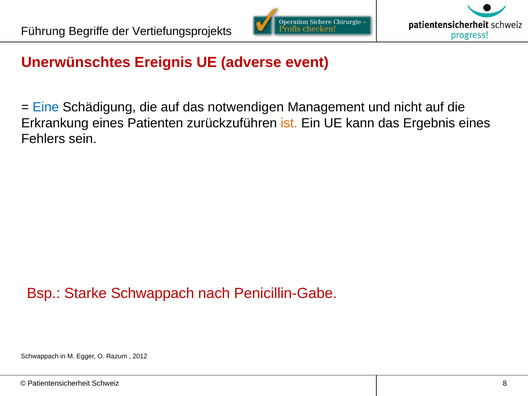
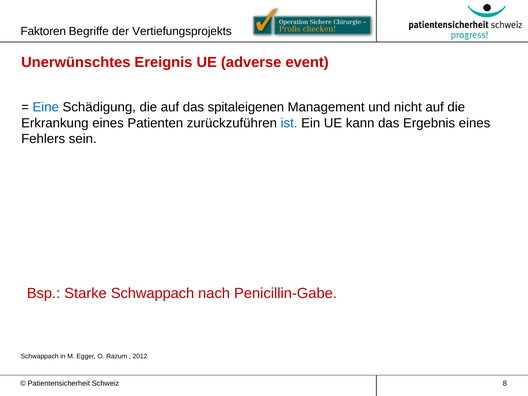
Führung: Führung -> Faktoren (43, 31)
notwendigen: notwendigen -> spitaleigenen (246, 107)
ist colour: orange -> blue (289, 123)
